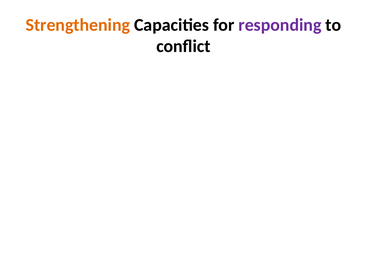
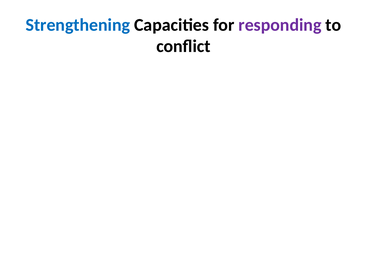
Strengthening colour: orange -> blue (78, 25)
